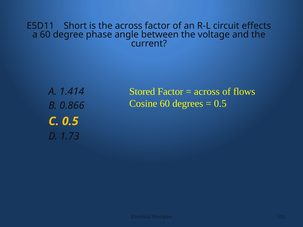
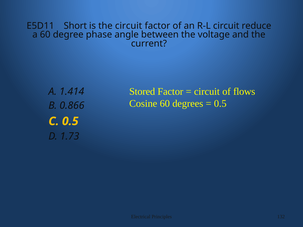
the across: across -> circuit (129, 26)
effects: effects -> reduce (256, 26)
across: across -> circuit (207, 92)
